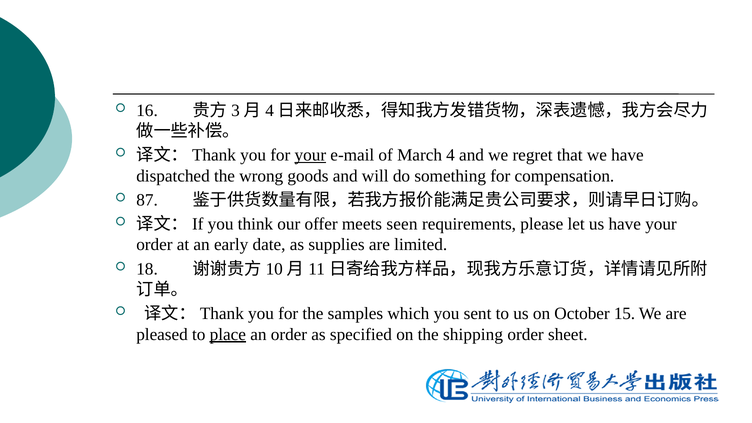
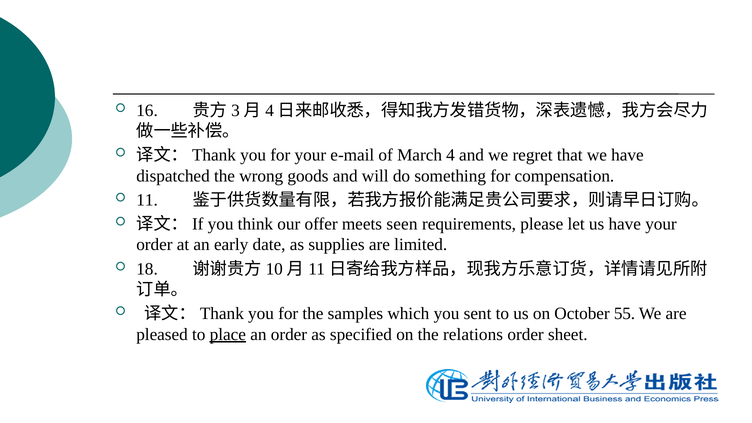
your underline: present -> none (310, 155)
87: 87 -> 11 (147, 200)
15: 15 -> 55 (624, 314)
shipping: shipping -> relations (473, 334)
